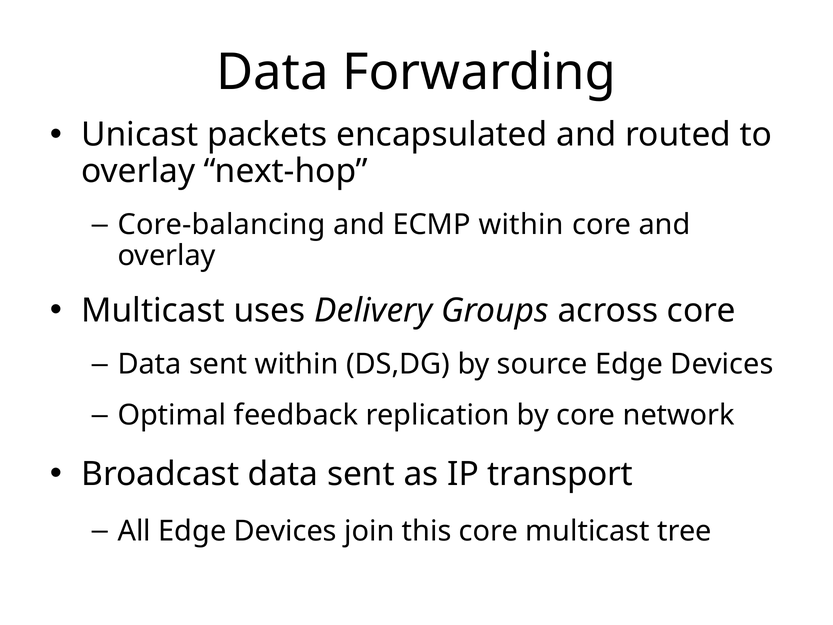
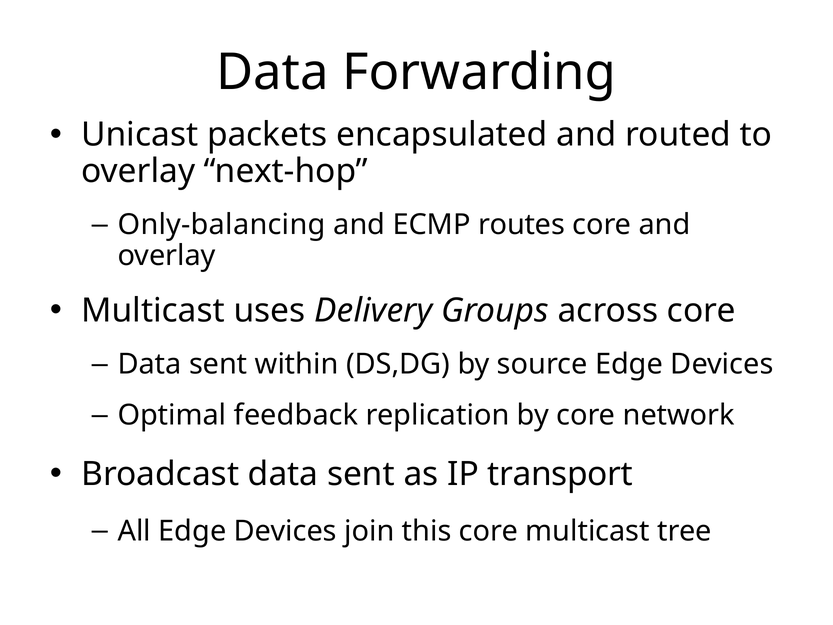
Core-balancing: Core-balancing -> Only-balancing (222, 225)
ECMP within: within -> routes (521, 225)
